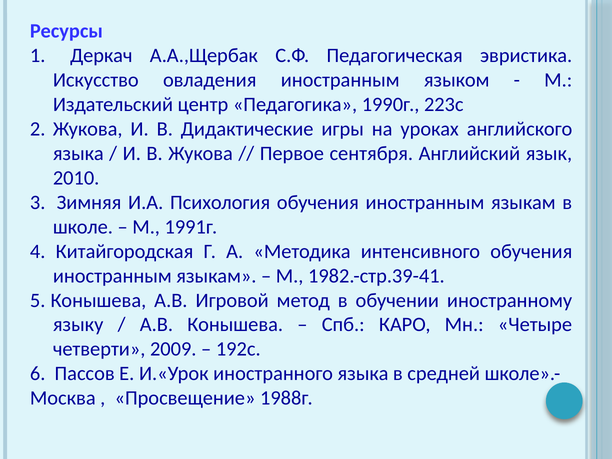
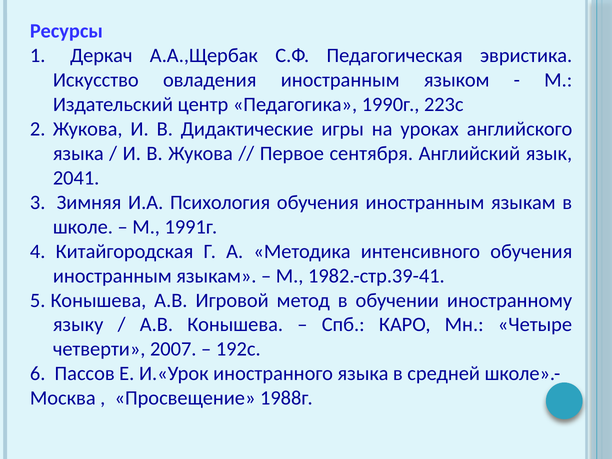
2010: 2010 -> 2041 (76, 178)
2009: 2009 -> 2007 (173, 349)
